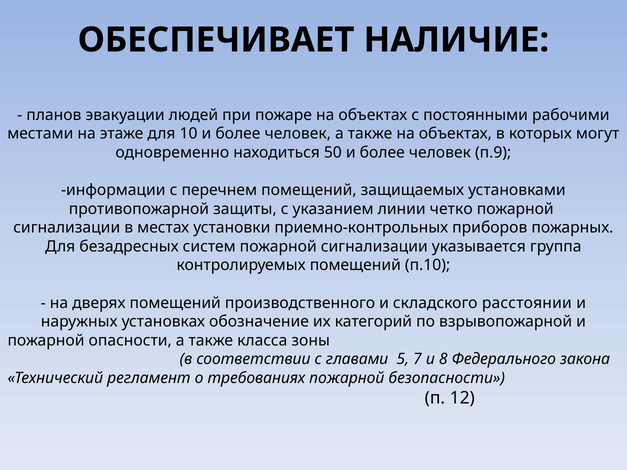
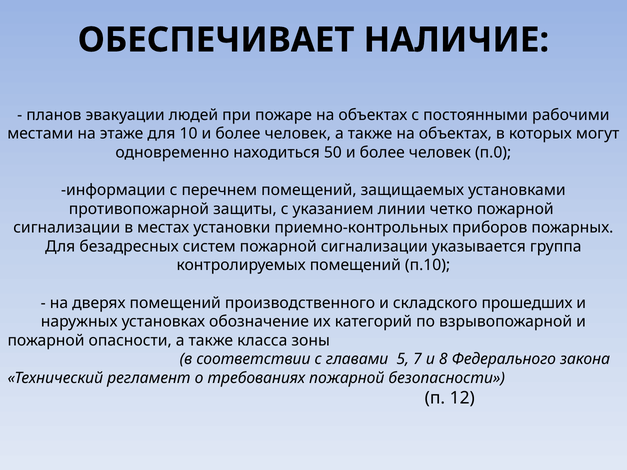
п.9: п.9 -> п.0 (493, 153)
расстоянии: расстоянии -> прошедших (527, 303)
